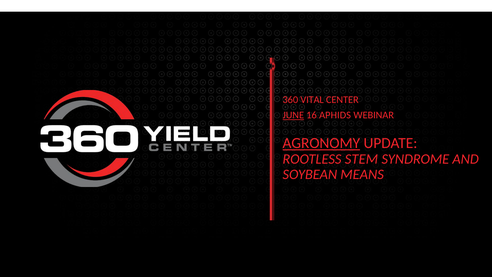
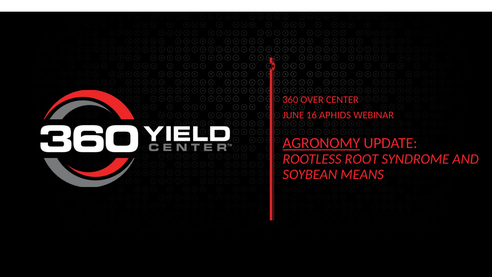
VITAL: VITAL -> OVER (312, 100)
JUNE underline: present -> none (293, 115)
STEM: STEM -> ROOT (361, 159)
